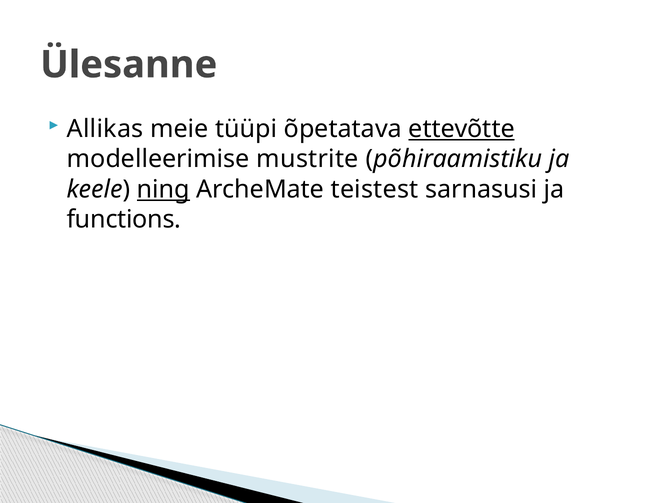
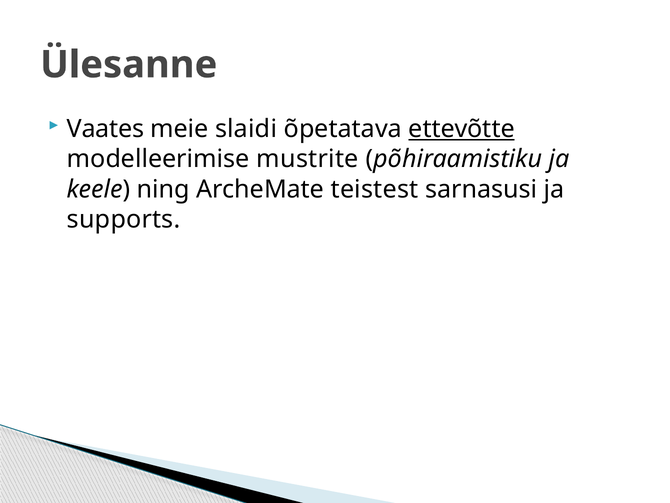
Allikas: Allikas -> Vaates (105, 129)
tüüpi: tüüpi -> slaidi (246, 129)
ning underline: present -> none (163, 189)
functions: functions -> supports (124, 219)
